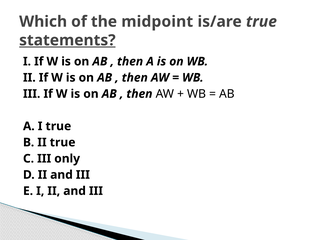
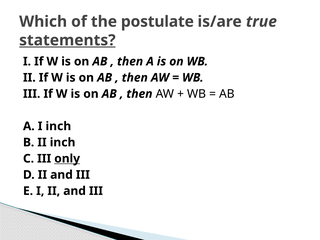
midpoint: midpoint -> postulate (157, 22)
I true: true -> inch (58, 126)
II true: true -> inch (63, 142)
only underline: none -> present (67, 159)
